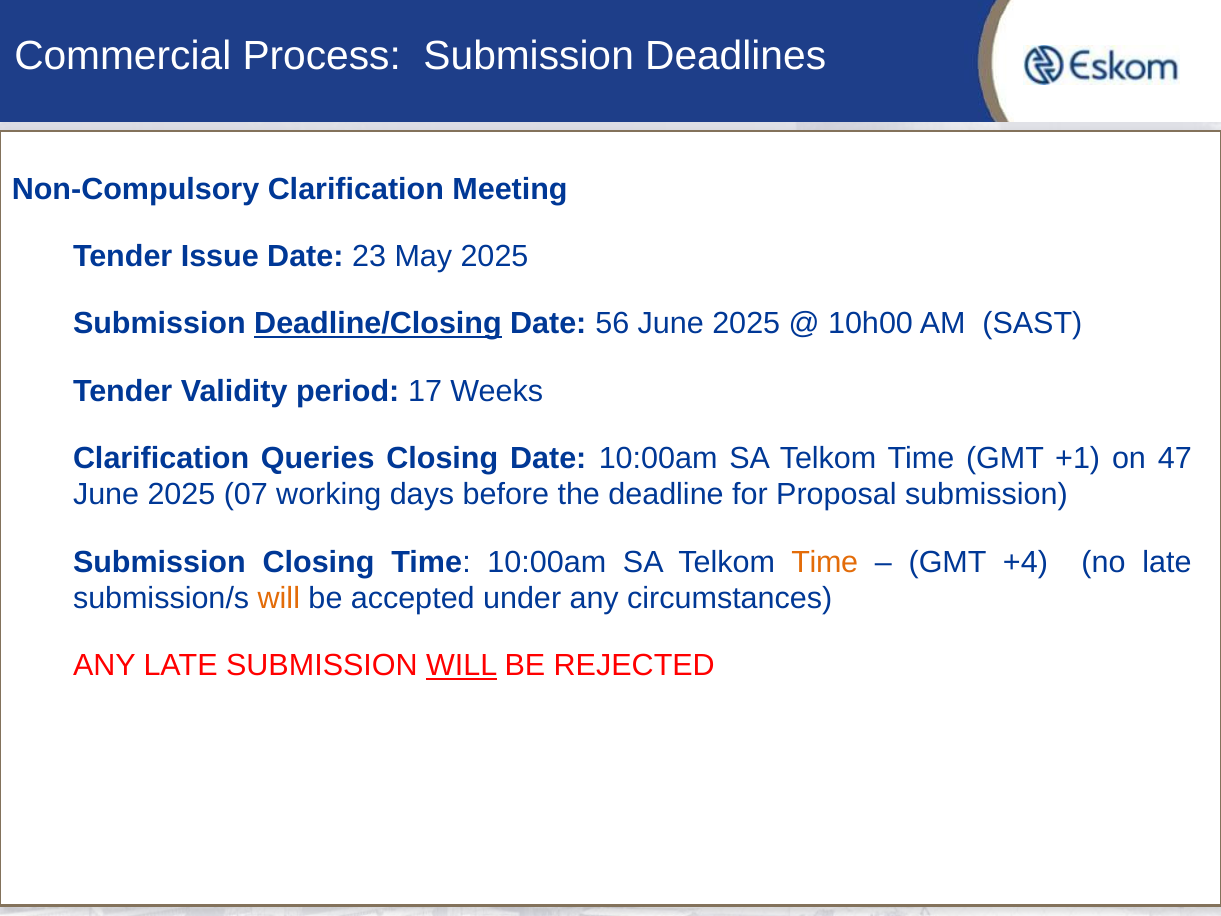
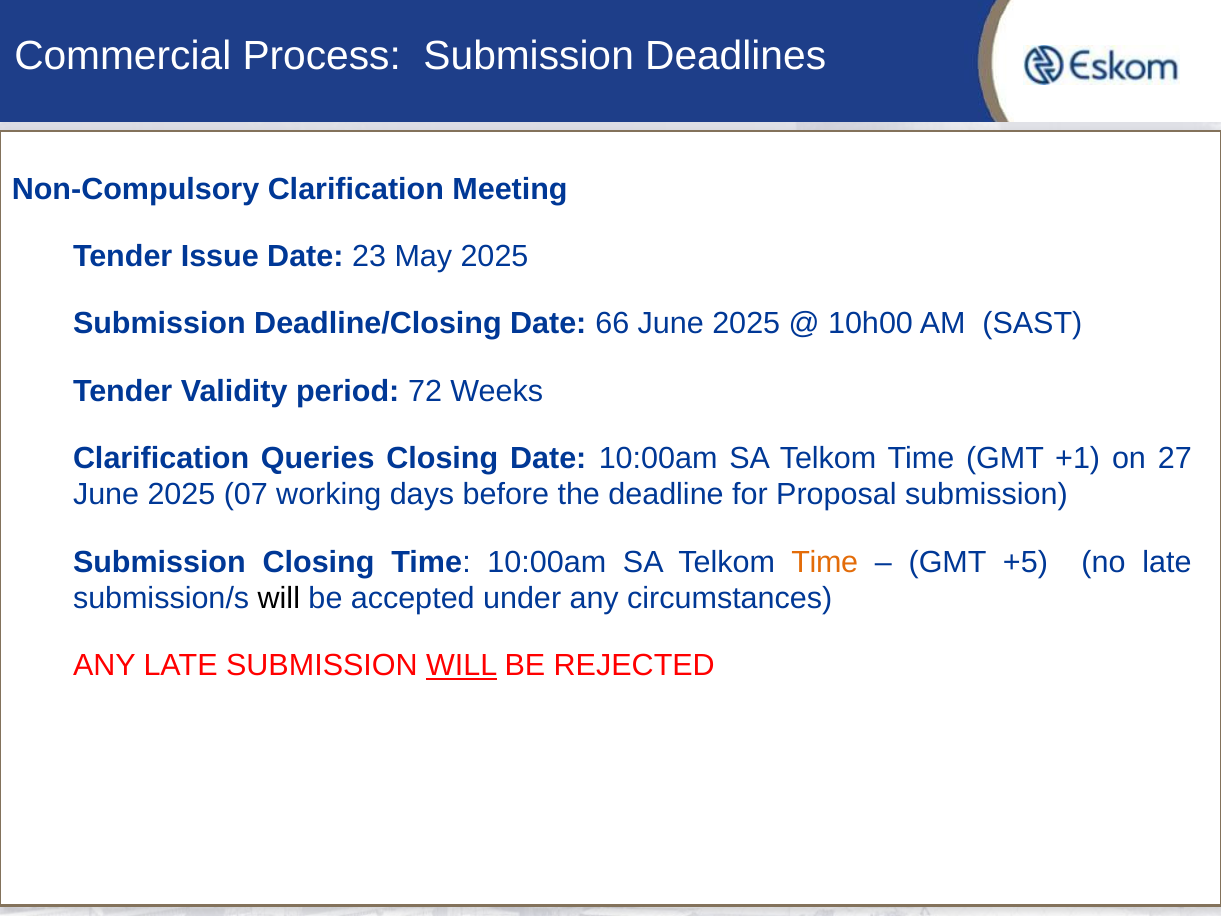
Deadline/Closing underline: present -> none (378, 324)
56: 56 -> 66 (612, 324)
17: 17 -> 72 (425, 391)
47: 47 -> 27 (1175, 458)
+4: +4 -> +5 (1025, 562)
will colour: orange -> black (279, 598)
